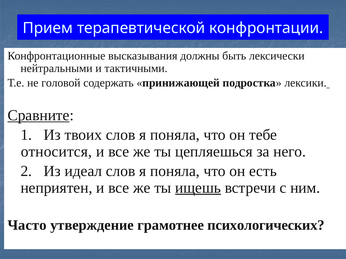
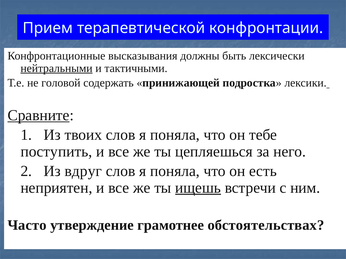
нейтральными underline: none -> present (57, 68)
относится: относится -> поступить (56, 152)
идеал: идеал -> вдруг (83, 171)
психологических: психологических -> обстоятельствах (266, 225)
